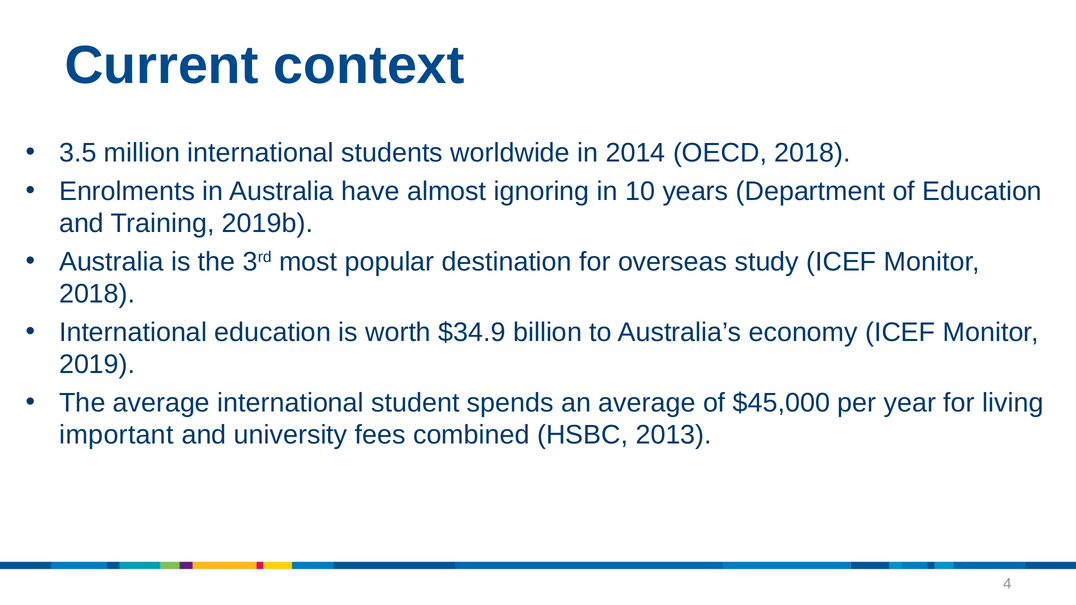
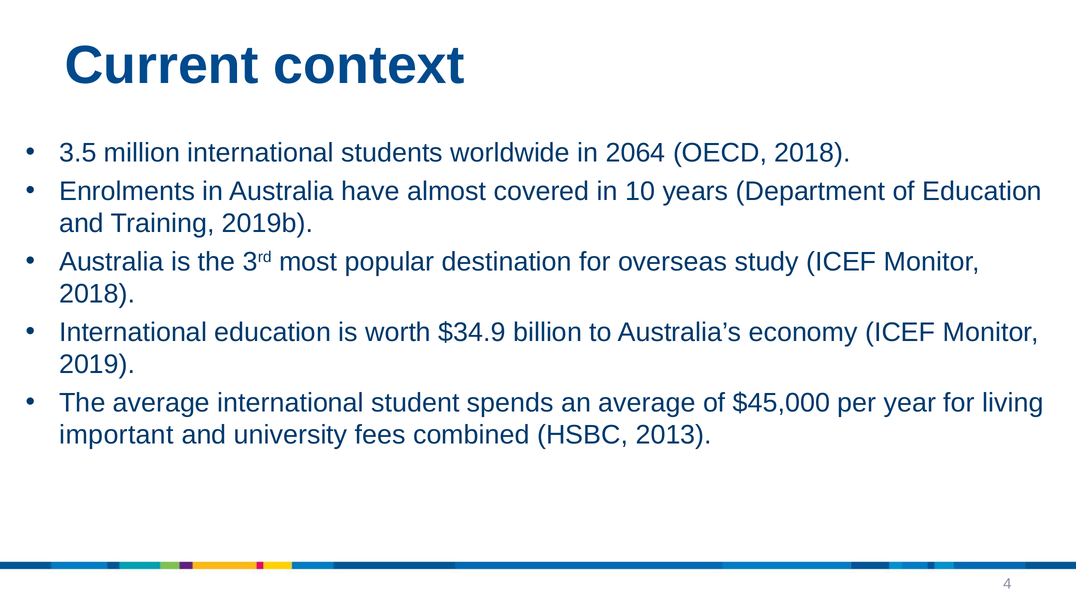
2014: 2014 -> 2064 (636, 153)
ignoring: ignoring -> covered (542, 191)
